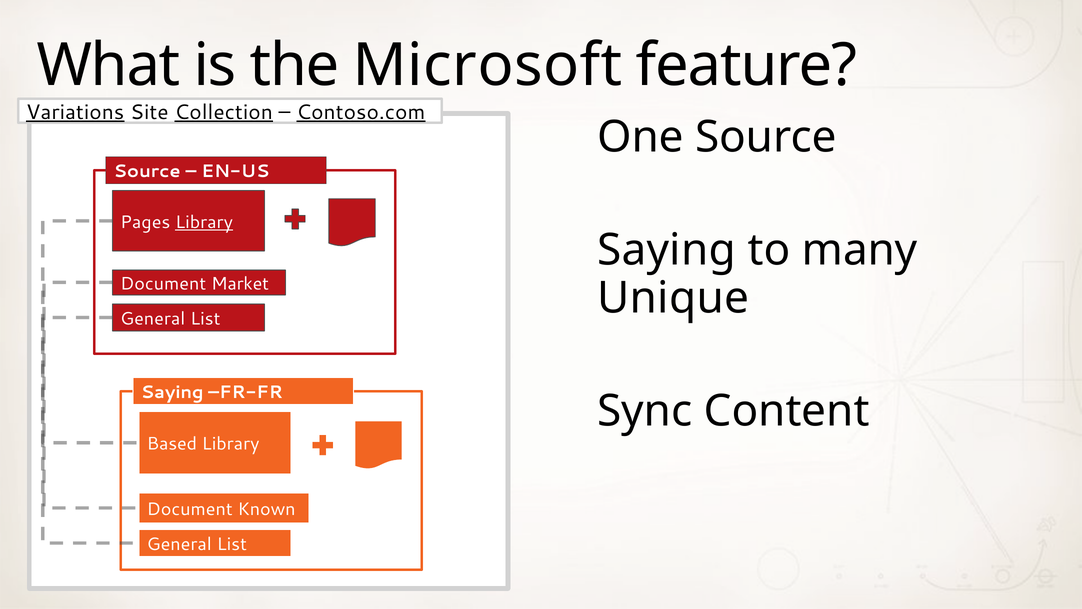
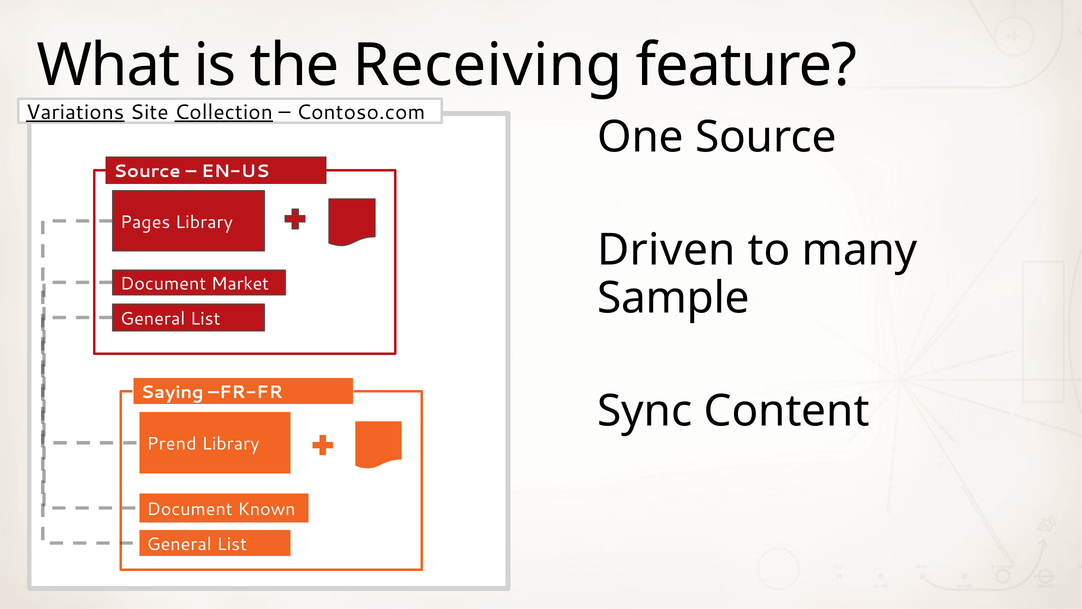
Microsoft: Microsoft -> Receiving (488, 66)
Contoso.com underline: present -> none (361, 112)
Library underline: present -> none (204, 222)
Saying: Saying -> Driven (666, 250)
Unique: Unique -> Sample (673, 298)
Based: Based -> Prend (172, 444)
